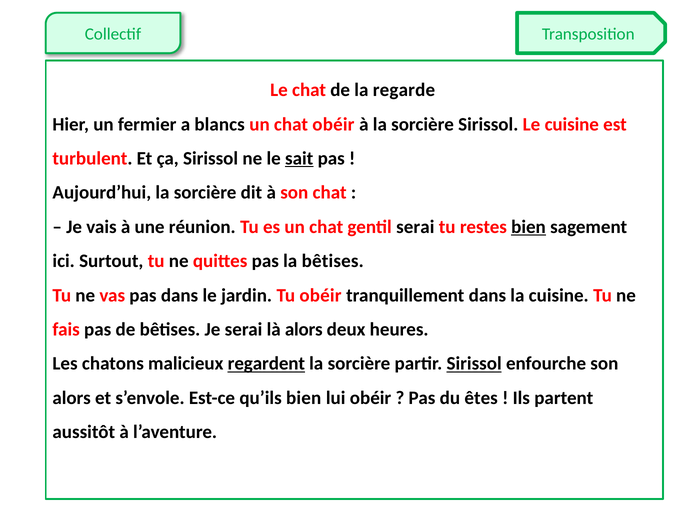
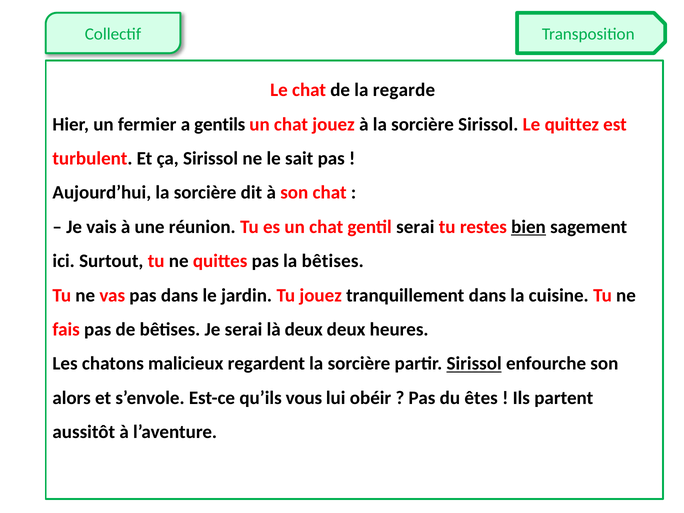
blancs: blancs -> gentils (220, 124)
chat obéir: obéir -> jouez (334, 124)
Le cuisine: cuisine -> quittez (572, 124)
sait underline: present -> none (299, 158)
Tu obéir: obéir -> jouez (321, 295)
là alors: alors -> deux (304, 329)
regardent underline: present -> none (266, 364)
qu’ils bien: bien -> vous (304, 398)
